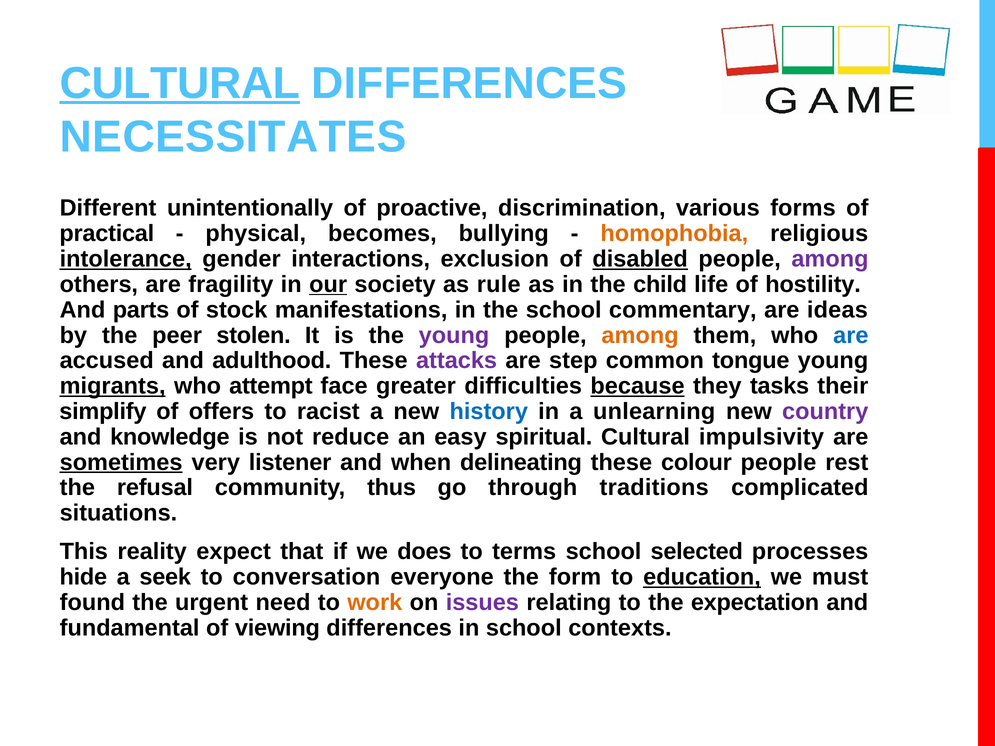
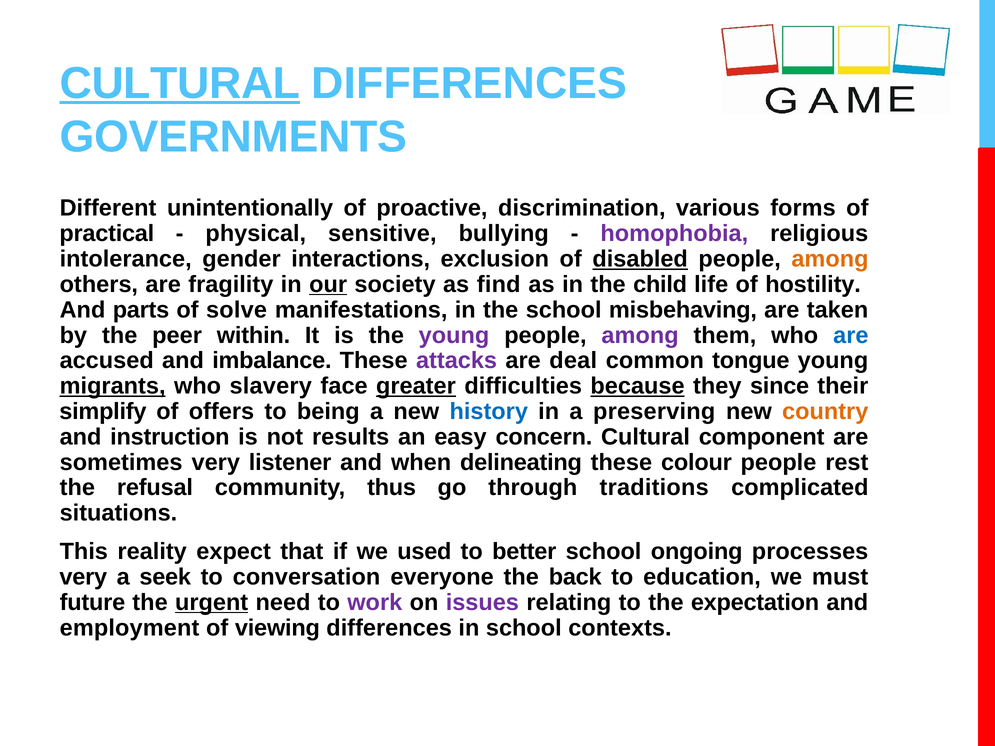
NECESSITATES: NECESSITATES -> GOVERNMENTS (233, 137)
becomes: becomes -> sensitive (382, 234)
homophobia colour: orange -> purple (674, 234)
intolerance underline: present -> none (126, 259)
among colour: purple -> orange (830, 259)
rule: rule -> find (499, 285)
stock: stock -> solve (237, 310)
commentary: commentary -> misbehaving (683, 310)
ideas: ideas -> taken (838, 310)
stolen: stolen -> within (254, 335)
among colour: orange -> purple (640, 335)
adulthood: adulthood -> imbalance (272, 361)
step: step -> deal (573, 361)
attempt: attempt -> slavery (271, 386)
greater underline: none -> present (416, 386)
tasks: tasks -> since (780, 386)
racist: racist -> being (328, 412)
unlearning: unlearning -> preserving (654, 412)
country colour: purple -> orange (825, 412)
knowledge: knowledge -> instruction (170, 437)
reduce: reduce -> results (351, 437)
spiritual: spiritual -> concern (544, 437)
impulsivity: impulsivity -> component (762, 437)
sometimes underline: present -> none (121, 462)
does: does -> used (424, 552)
terms: terms -> better (524, 552)
selected: selected -> ongoing (697, 552)
hide: hide -> very (83, 577)
form: form -> back (575, 577)
education underline: present -> none (702, 577)
found: found -> future (92, 603)
urgent underline: none -> present (212, 603)
work colour: orange -> purple (375, 603)
fundamental: fundamental -> employment (130, 628)
